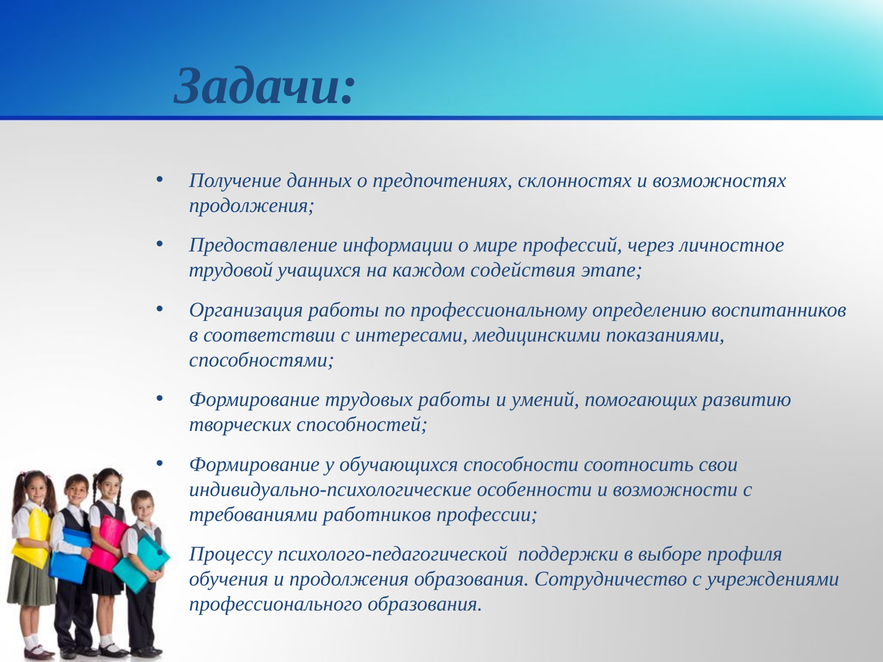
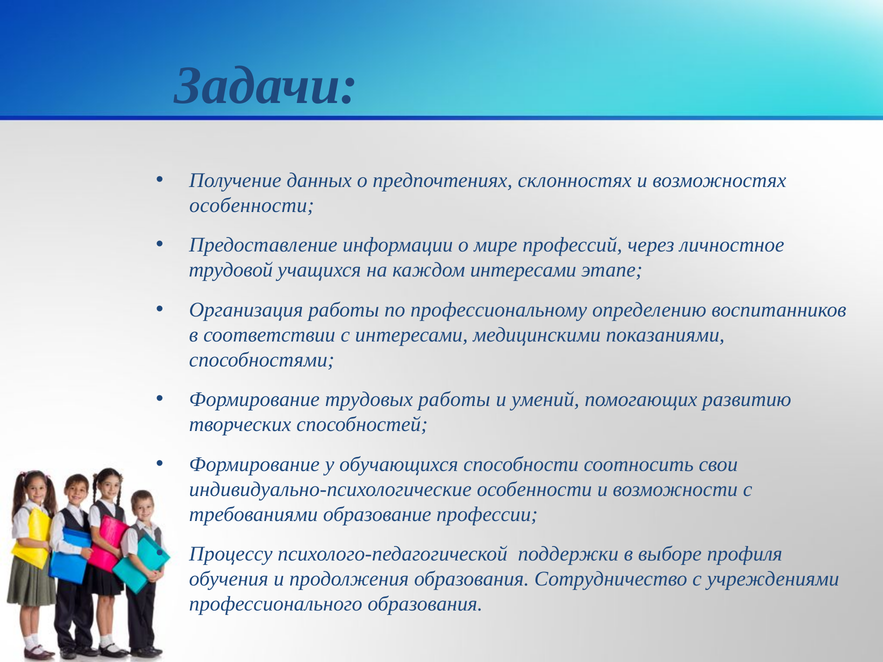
продолжения: продолжения -> особенности (252, 205)
каждом содействия: содействия -> интересами (523, 270)
работников: работников -> образование (377, 514)
